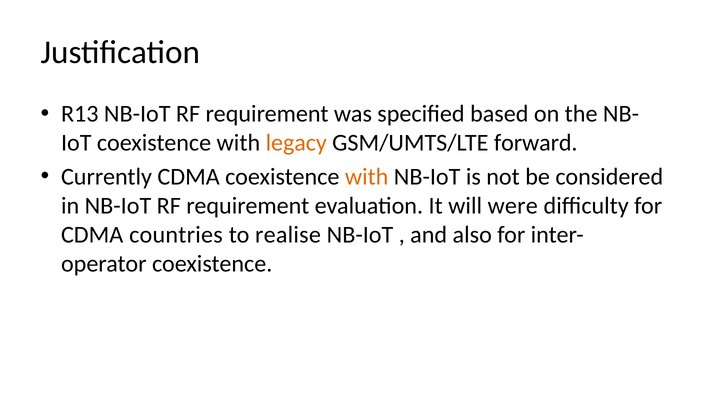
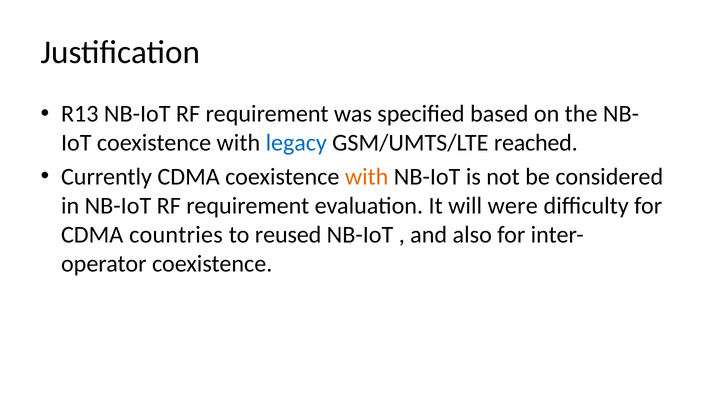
legacy colour: orange -> blue (296, 143)
forward: forward -> reached (536, 143)
realise: realise -> reused (288, 235)
